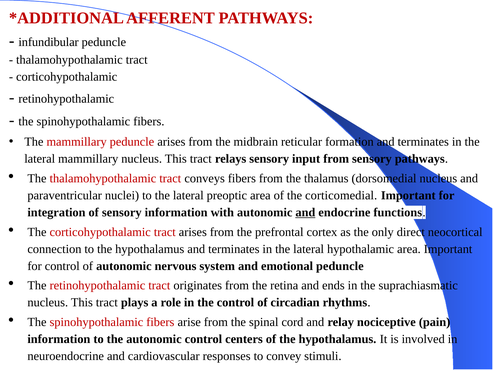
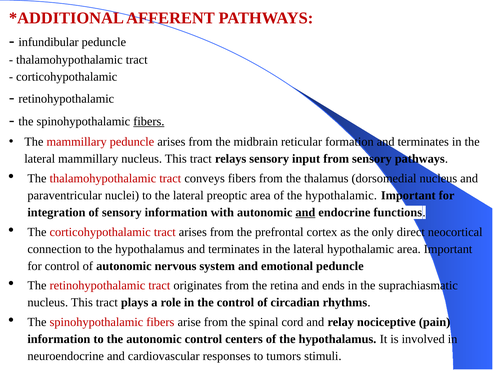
fibers underline: none -> present (149, 121)
the corticomedial: corticomedial -> hypothalamic (341, 195)
convey: convey -> tumors (284, 356)
